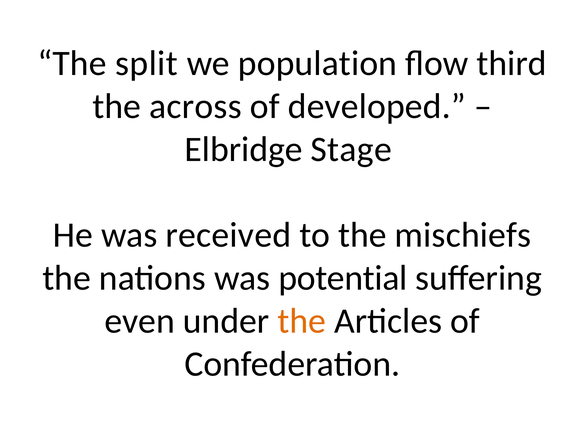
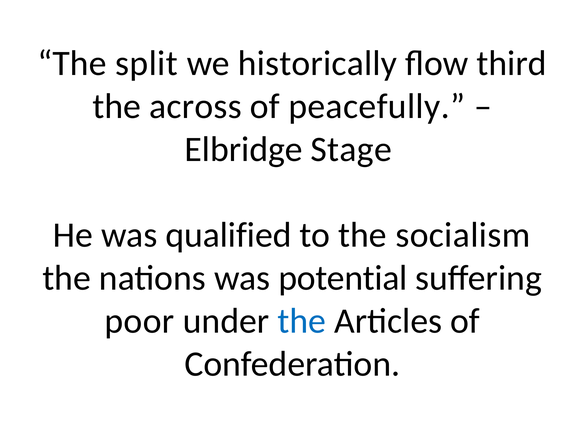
population: population -> historically (317, 63)
developed: developed -> peacefully (377, 106)
received: received -> qualified (228, 235)
mischiefs: mischiefs -> socialism (463, 235)
even: even -> poor (139, 321)
the colour: orange -> blue (302, 321)
